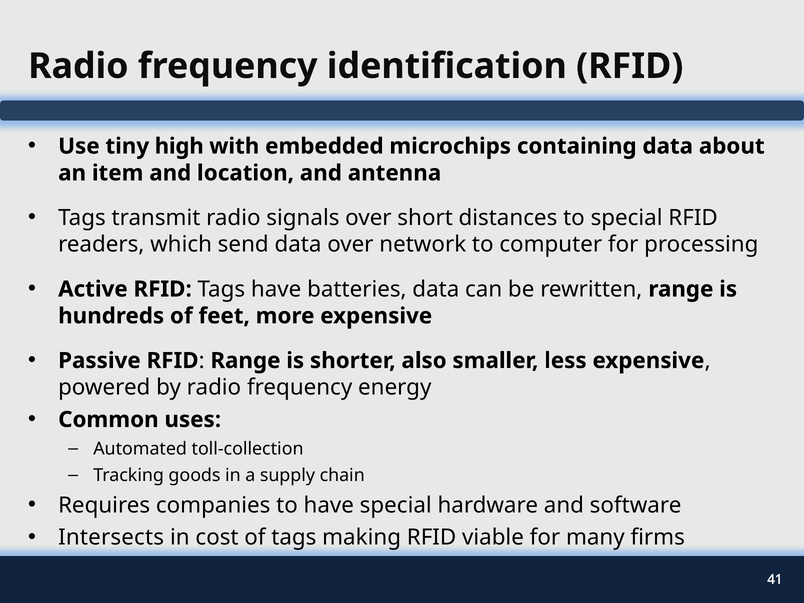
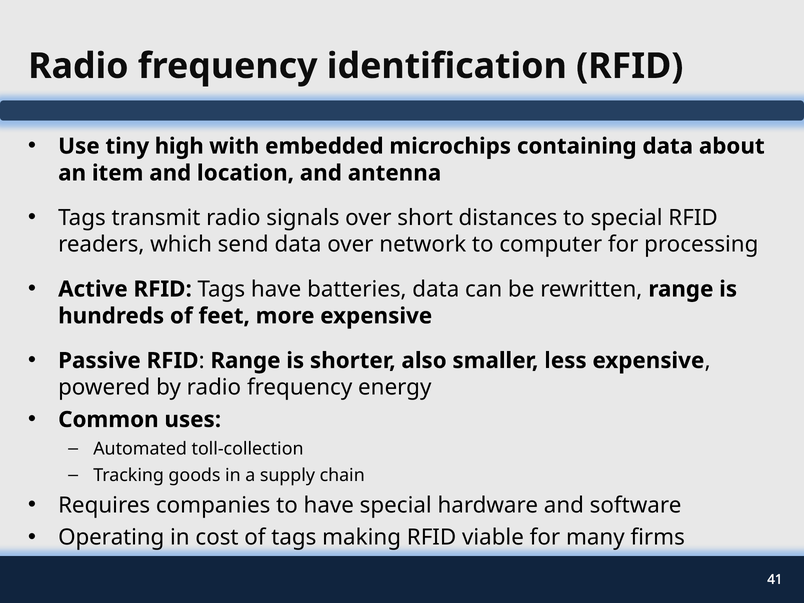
Intersects: Intersects -> Operating (111, 538)
